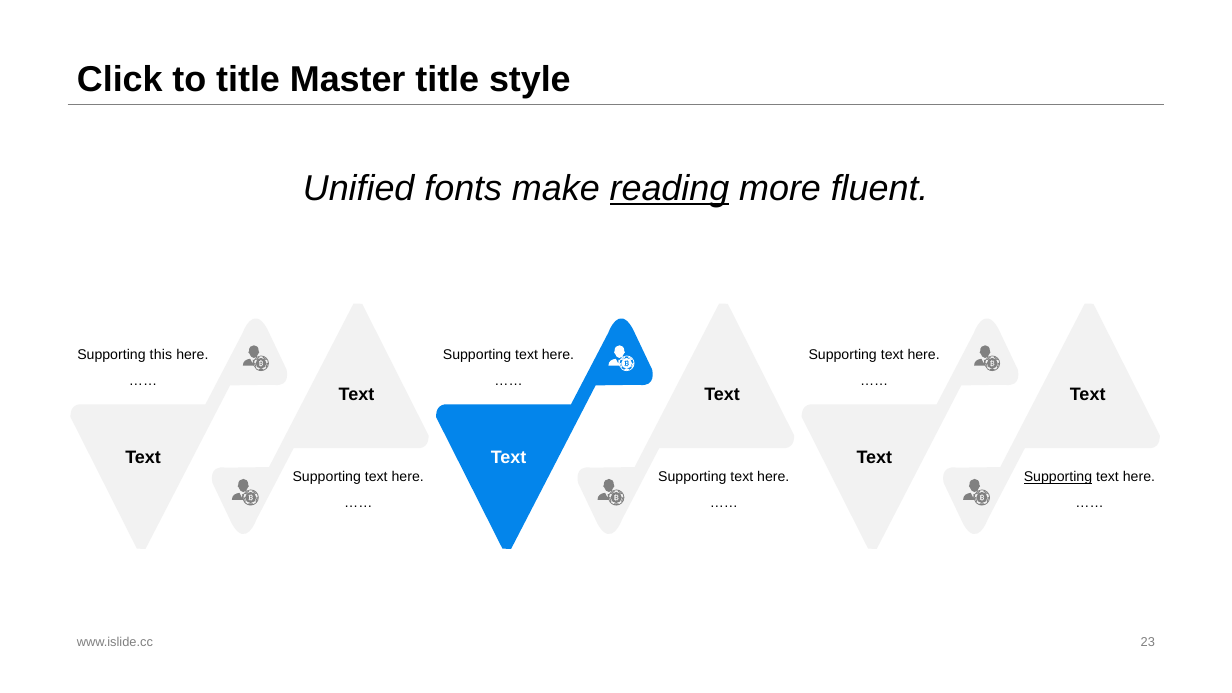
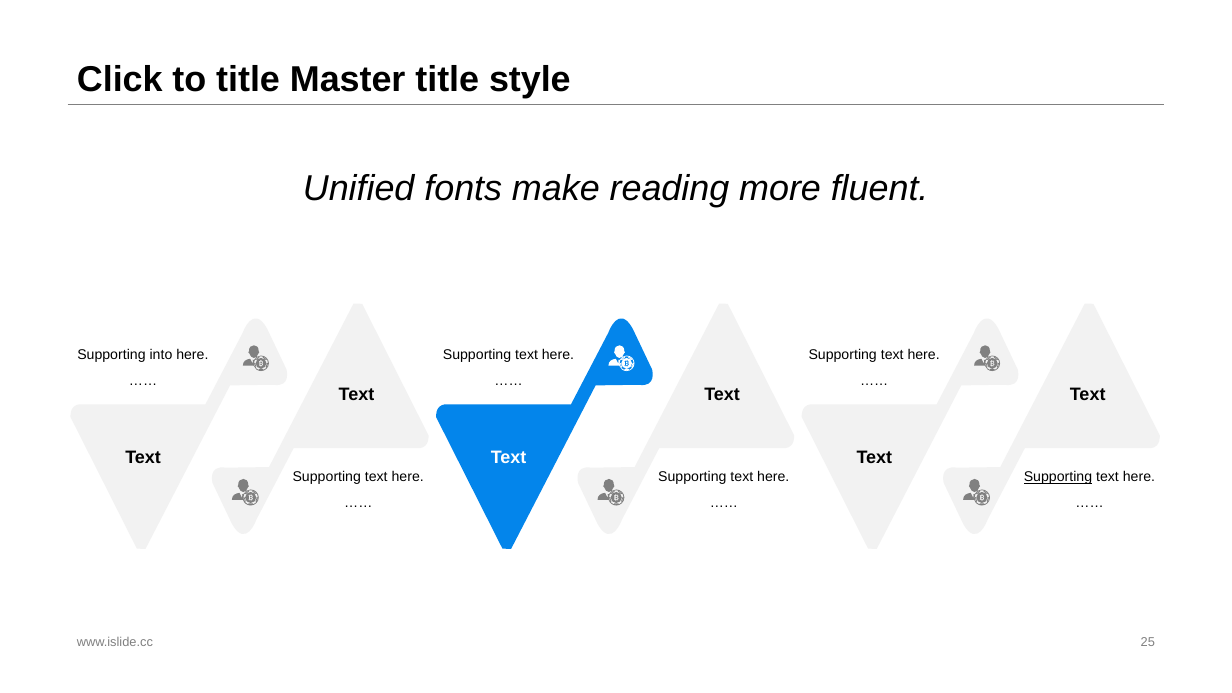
reading underline: present -> none (669, 189)
this: this -> into (161, 355)
23: 23 -> 25 (1148, 642)
